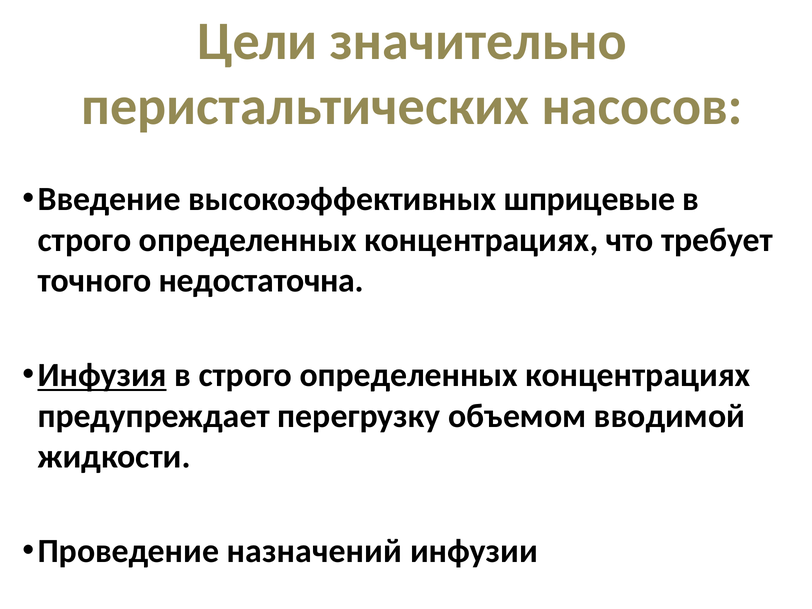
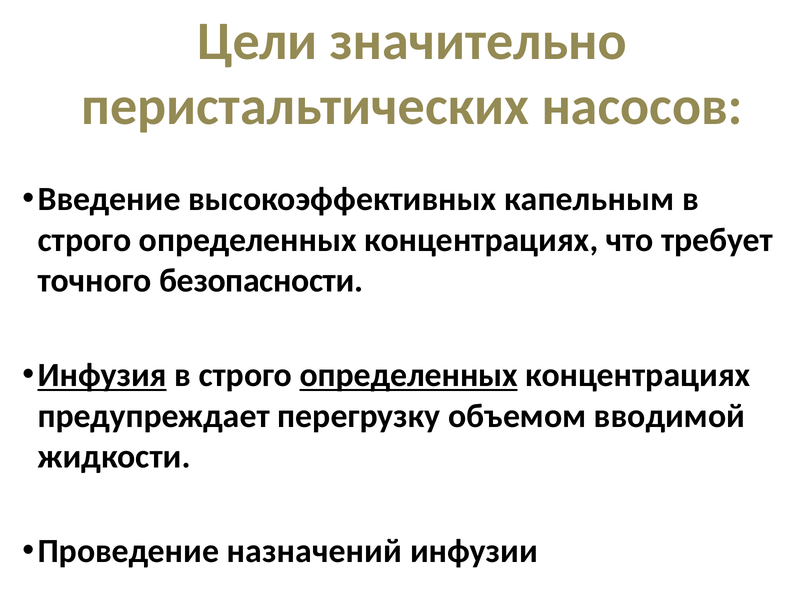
шприцевые: шприцевые -> капельным (589, 199)
недостаточна: недостаточна -> безопасности (261, 280)
определенных underline: none -> present (409, 375)
